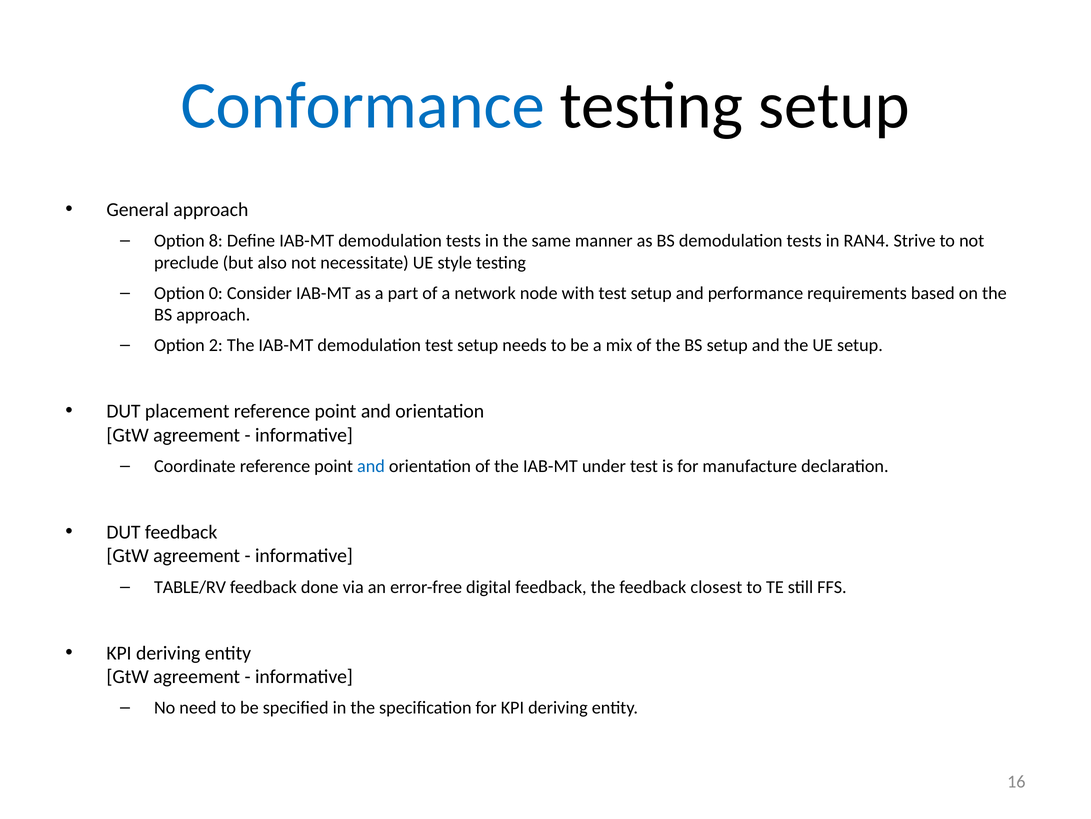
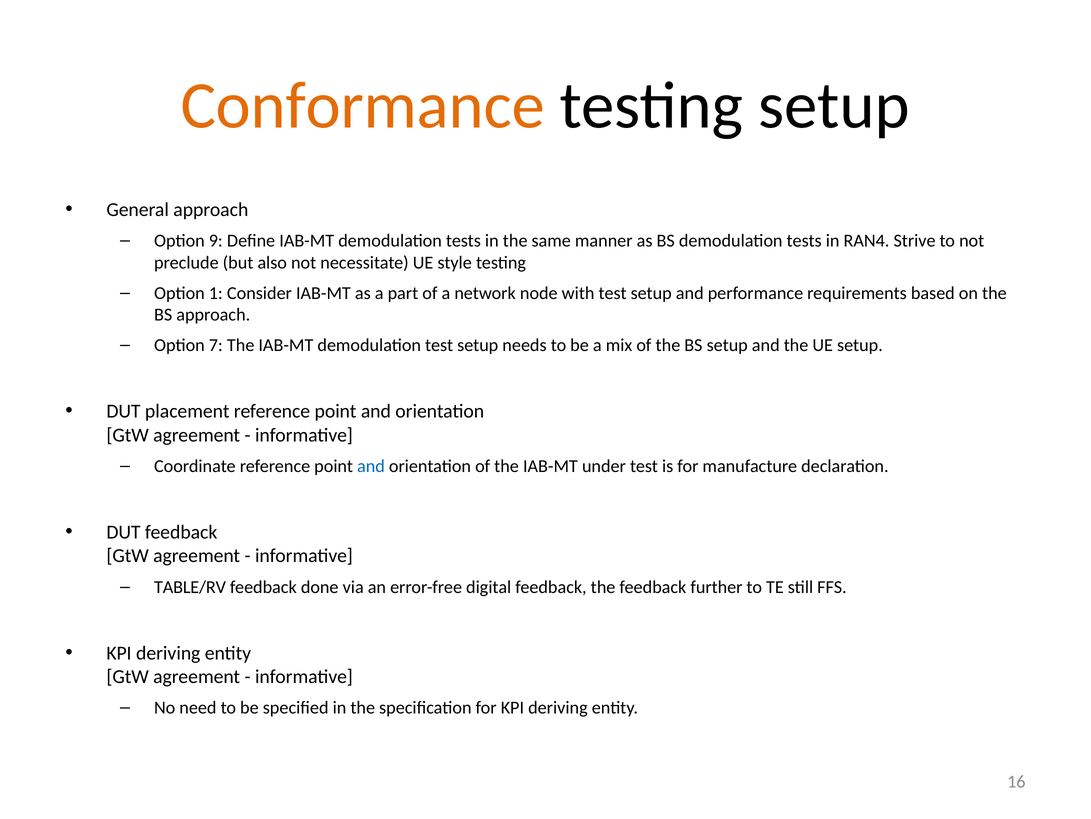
Conformance colour: blue -> orange (363, 106)
8: 8 -> 9 (216, 241)
0: 0 -> 1 (216, 293)
2: 2 -> 7 (216, 345)
closest: closest -> further (716, 586)
